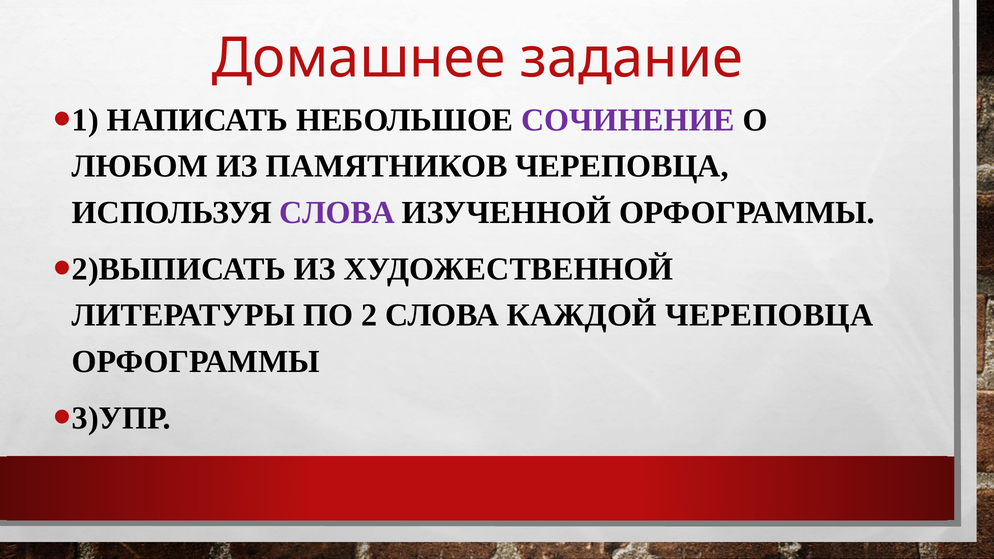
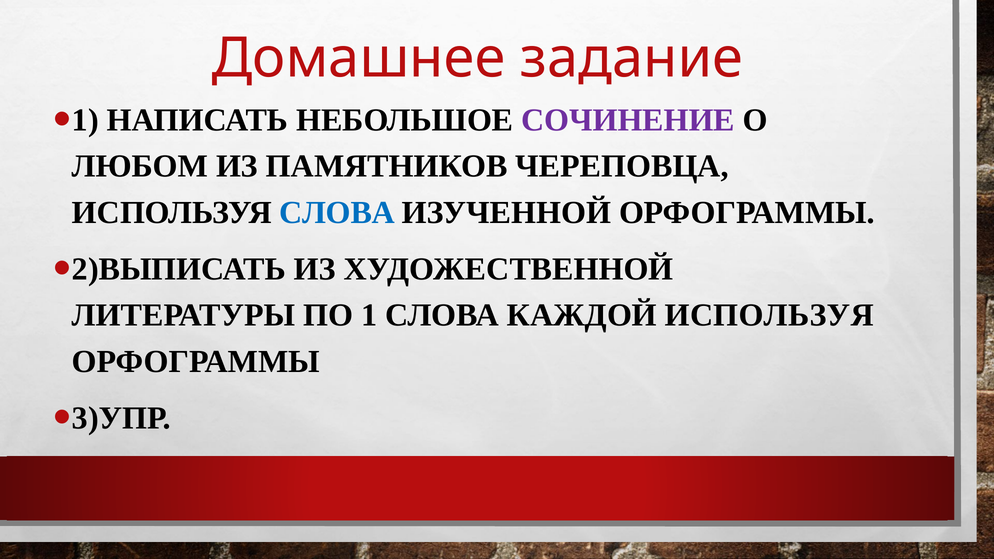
СЛОВА colour: purple -> blue (337, 213)
ПО 2: 2 -> 1 (369, 315)
КАЖДОЙ ЧЕРЕПОВЦА: ЧЕРЕПОВЦА -> ИСПОЛЬЗУЯ (769, 315)
